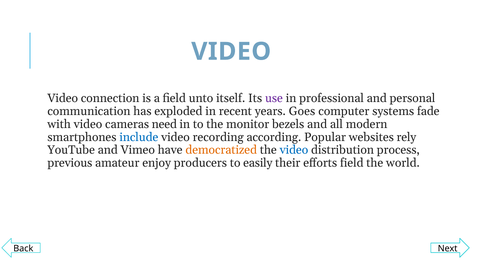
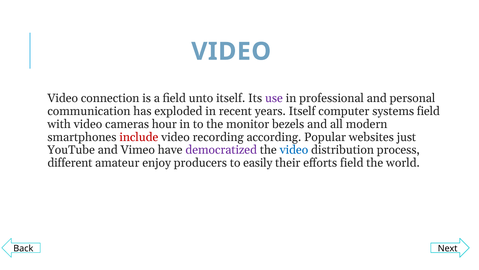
years Goes: Goes -> Itself (302, 111)
systems fade: fade -> field (428, 111)
need: need -> hour (164, 124)
include colour: blue -> red (139, 137)
rely: rely -> just (406, 137)
democratized colour: orange -> purple (221, 150)
previous: previous -> different (70, 163)
